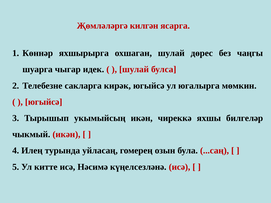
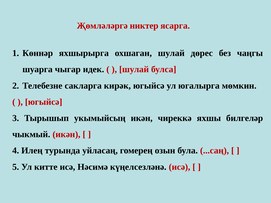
килгән: килгән -> никтер (144, 26)
